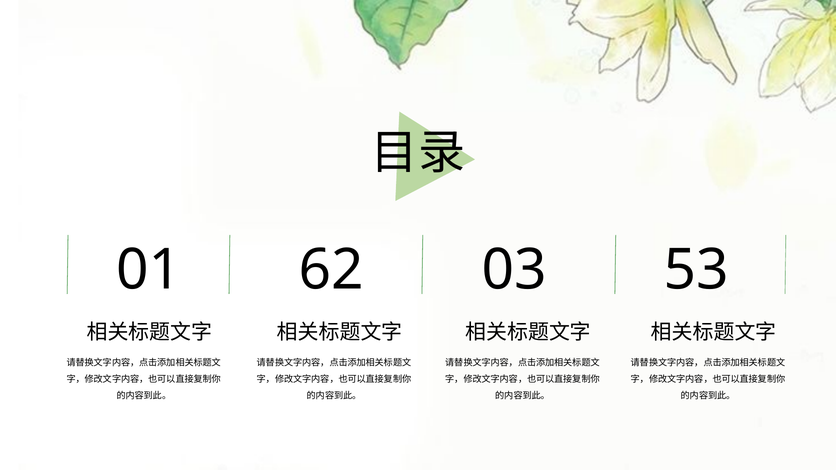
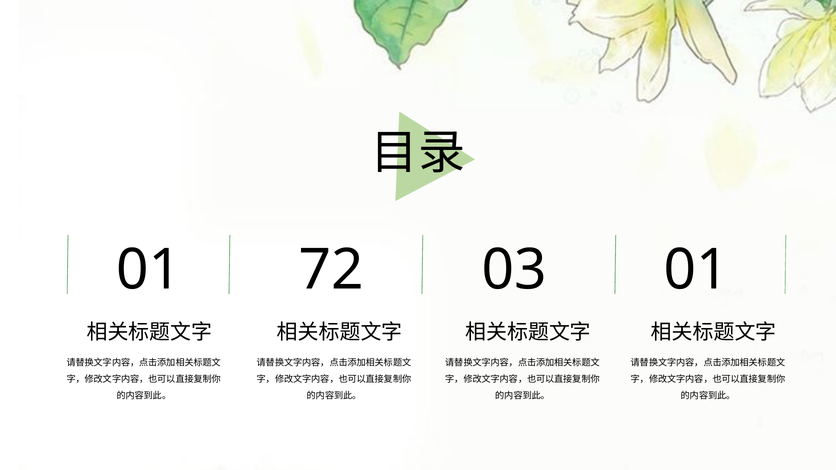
62: 62 -> 72 (331, 270)
03 53: 53 -> 01 (696, 270)
